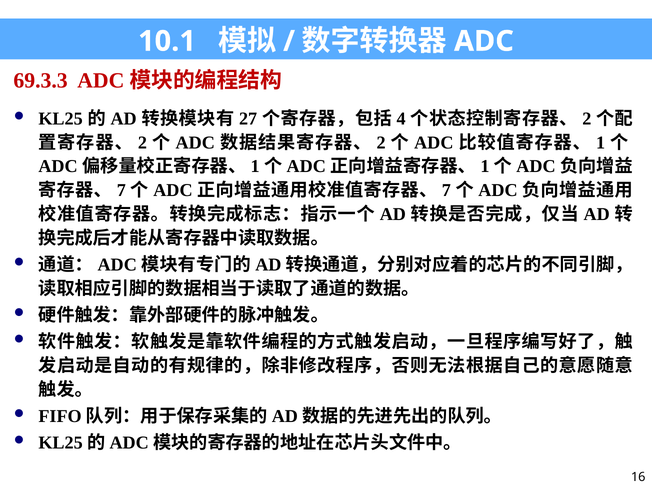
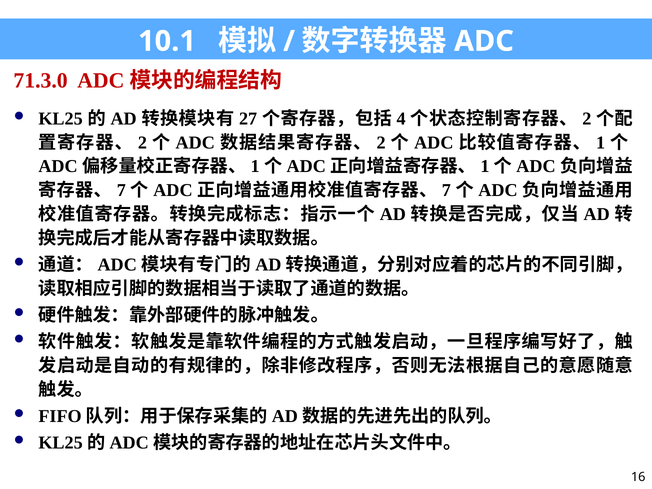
69.3.3: 69.3.3 -> 71.3.0 (41, 80)
